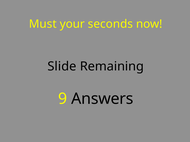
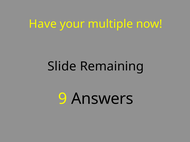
Must: Must -> Have (43, 24)
seconds: seconds -> multiple (110, 24)
